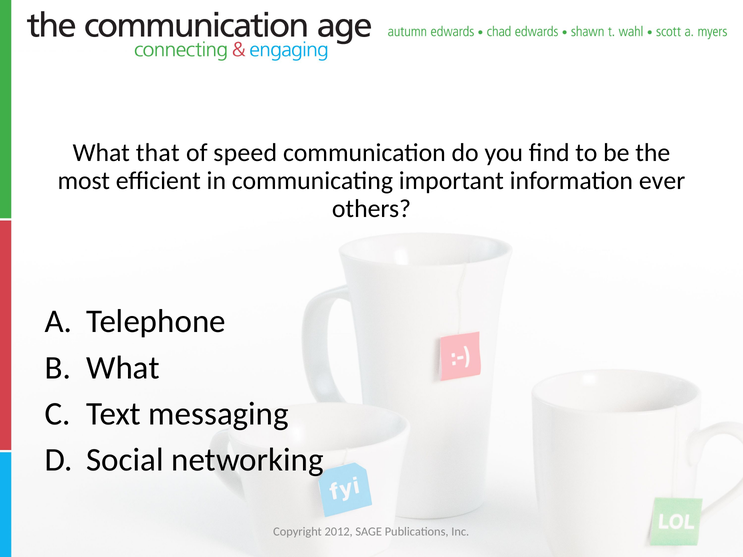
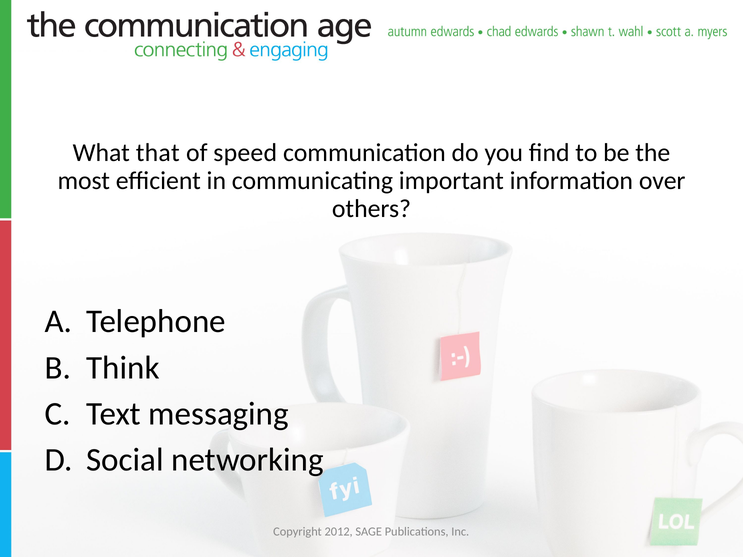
ever: ever -> over (662, 181)
What: What -> Think (123, 368)
